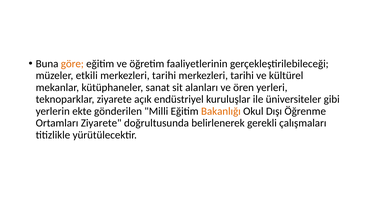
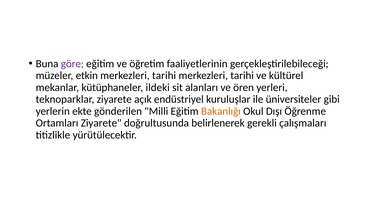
göre colour: orange -> purple (72, 64)
etkili: etkili -> etkin (87, 75)
sanat: sanat -> ildeki (158, 87)
